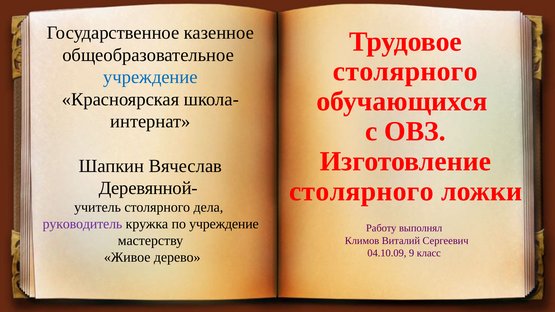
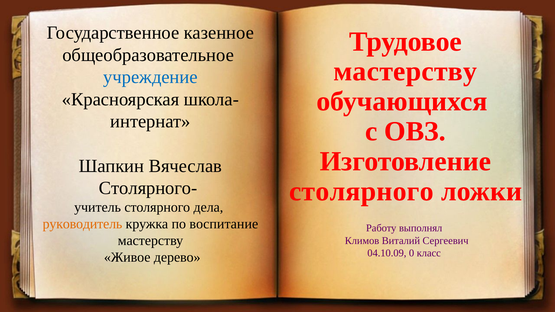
столярного: столярного -> мастерству (405, 72)
Деревянной-: Деревянной- -> Столярного- (148, 188)
руководитель colour: purple -> orange (82, 224)
по учреждение: учреждение -> воспитание (224, 224)
9: 9 -> 0 (412, 253)
